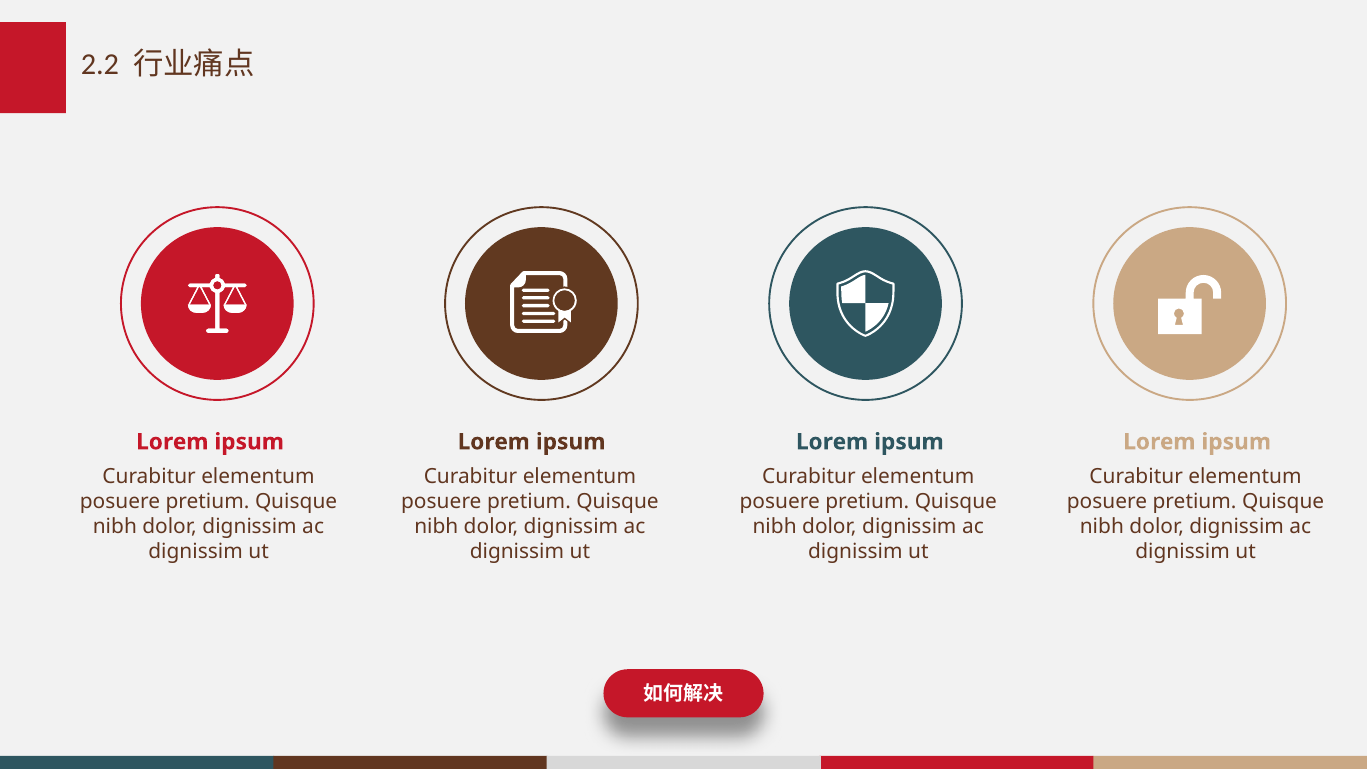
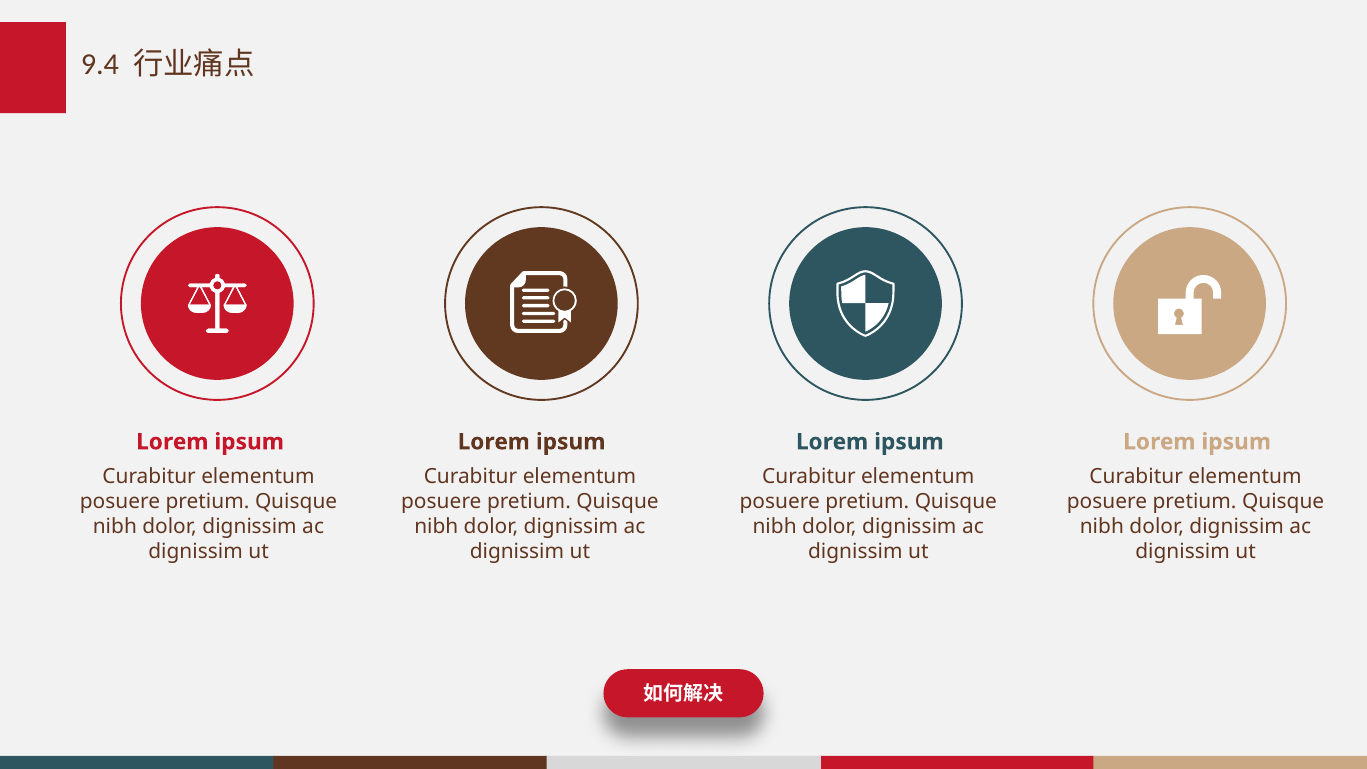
2.2: 2.2 -> 9.4 (100, 64)
